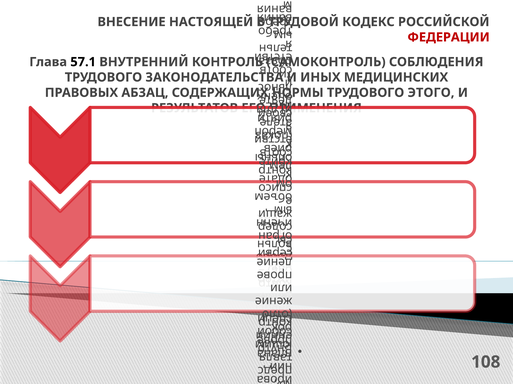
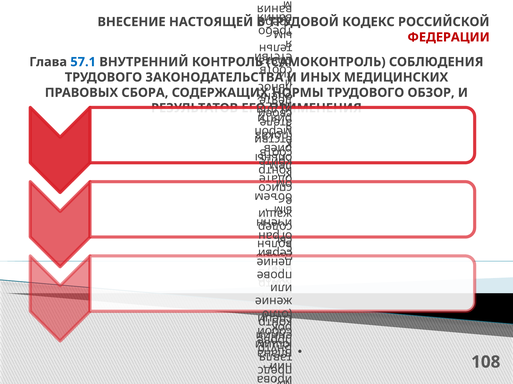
57.1 colour: black -> blue (83, 62)
АБЗАЦ: АБЗАЦ -> СБОРА (145, 93)
ЭТОГО: ЭТОГО -> ОБЗОР (431, 93)
